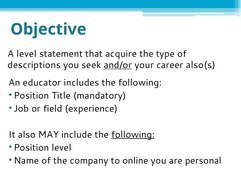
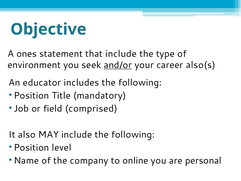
A level: level -> ones (27, 54)
that acquire: acquire -> include (121, 54)
descriptions: descriptions -> environment (34, 65)
experience: experience -> comprised (91, 108)
following underline: present -> none (133, 134)
